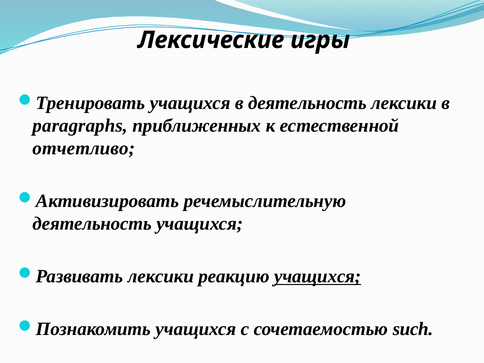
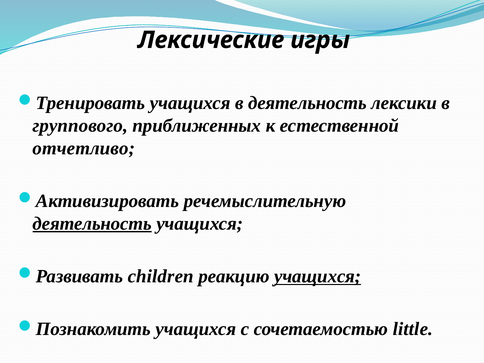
paragraphs: paragraphs -> группового (80, 126)
деятельность underline: none -> present (92, 224)
лексики: лексики -> children (161, 276)
such: such -> little (413, 329)
